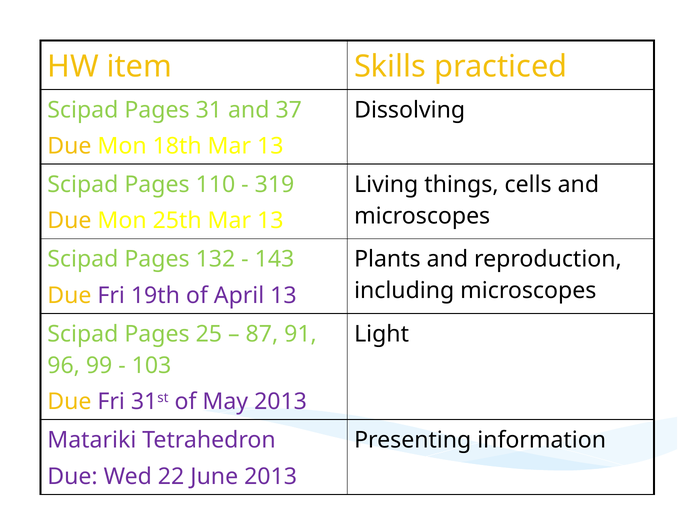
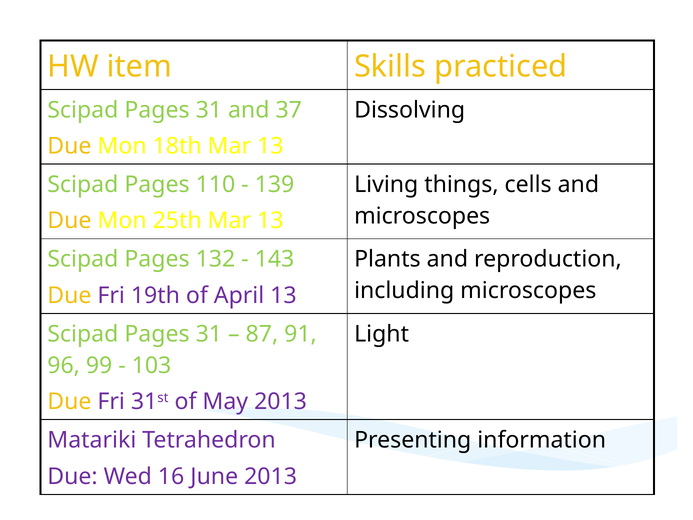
319: 319 -> 139 (275, 185)
25: 25 -> 31 (209, 334)
22: 22 -> 16 (171, 476)
